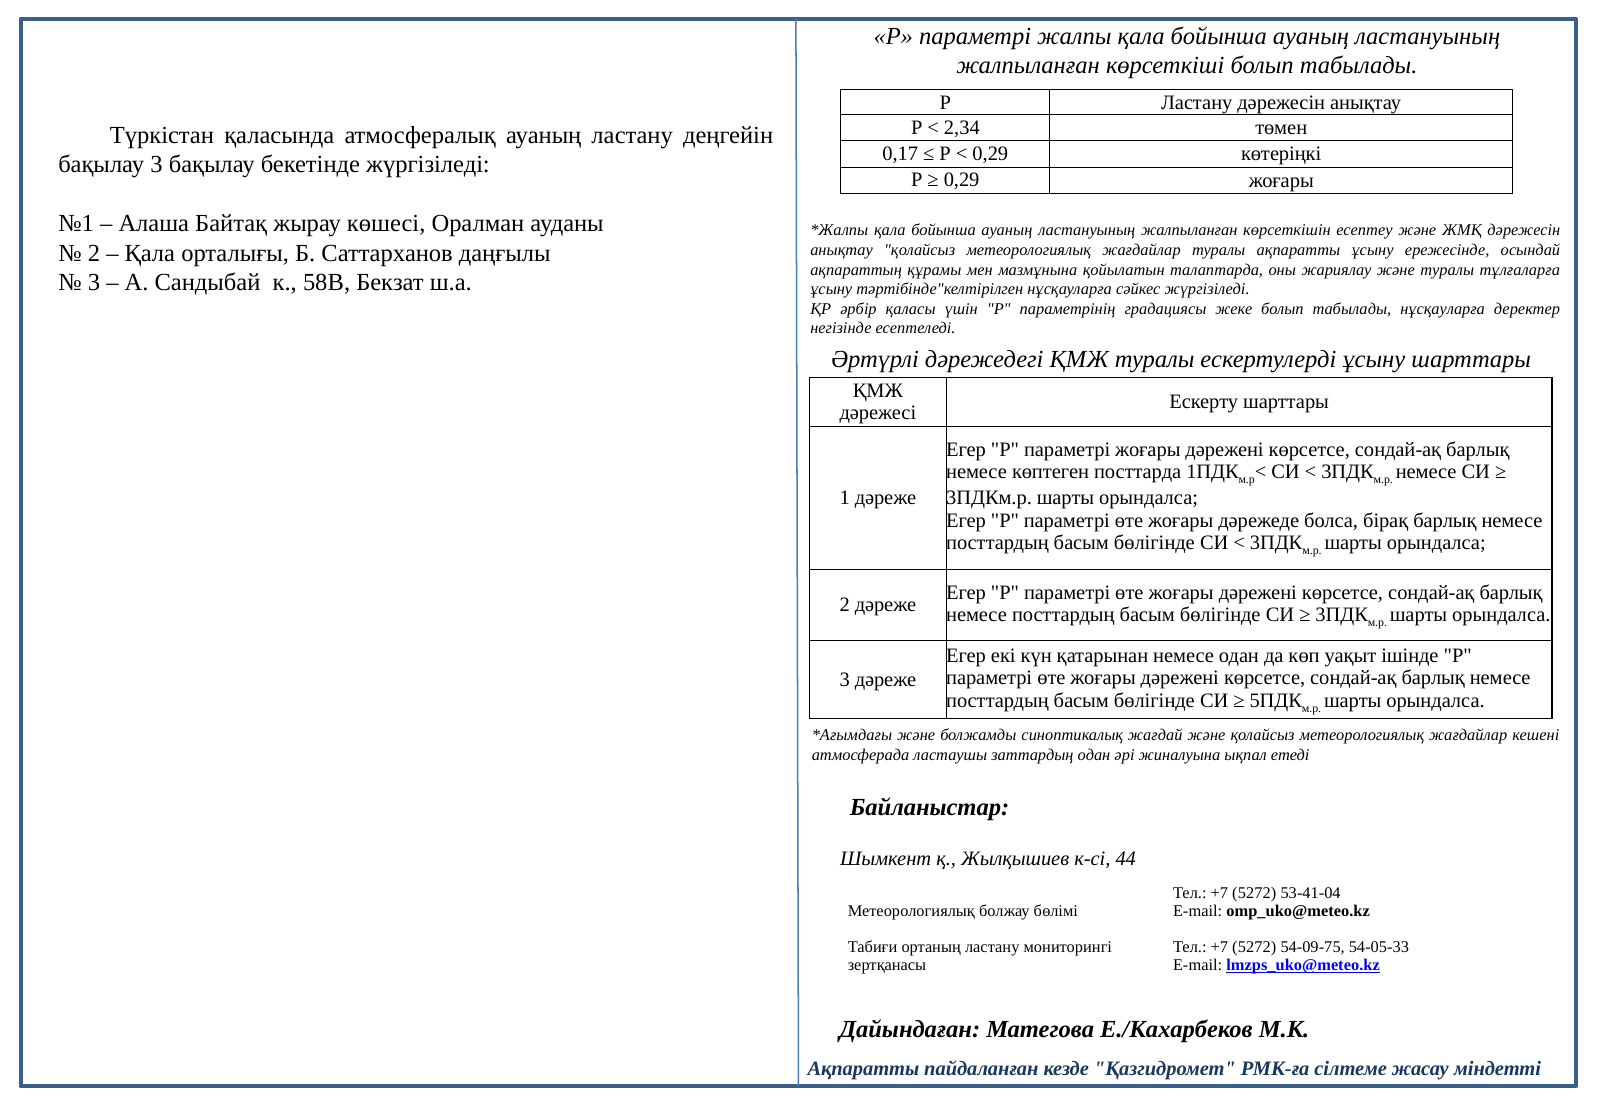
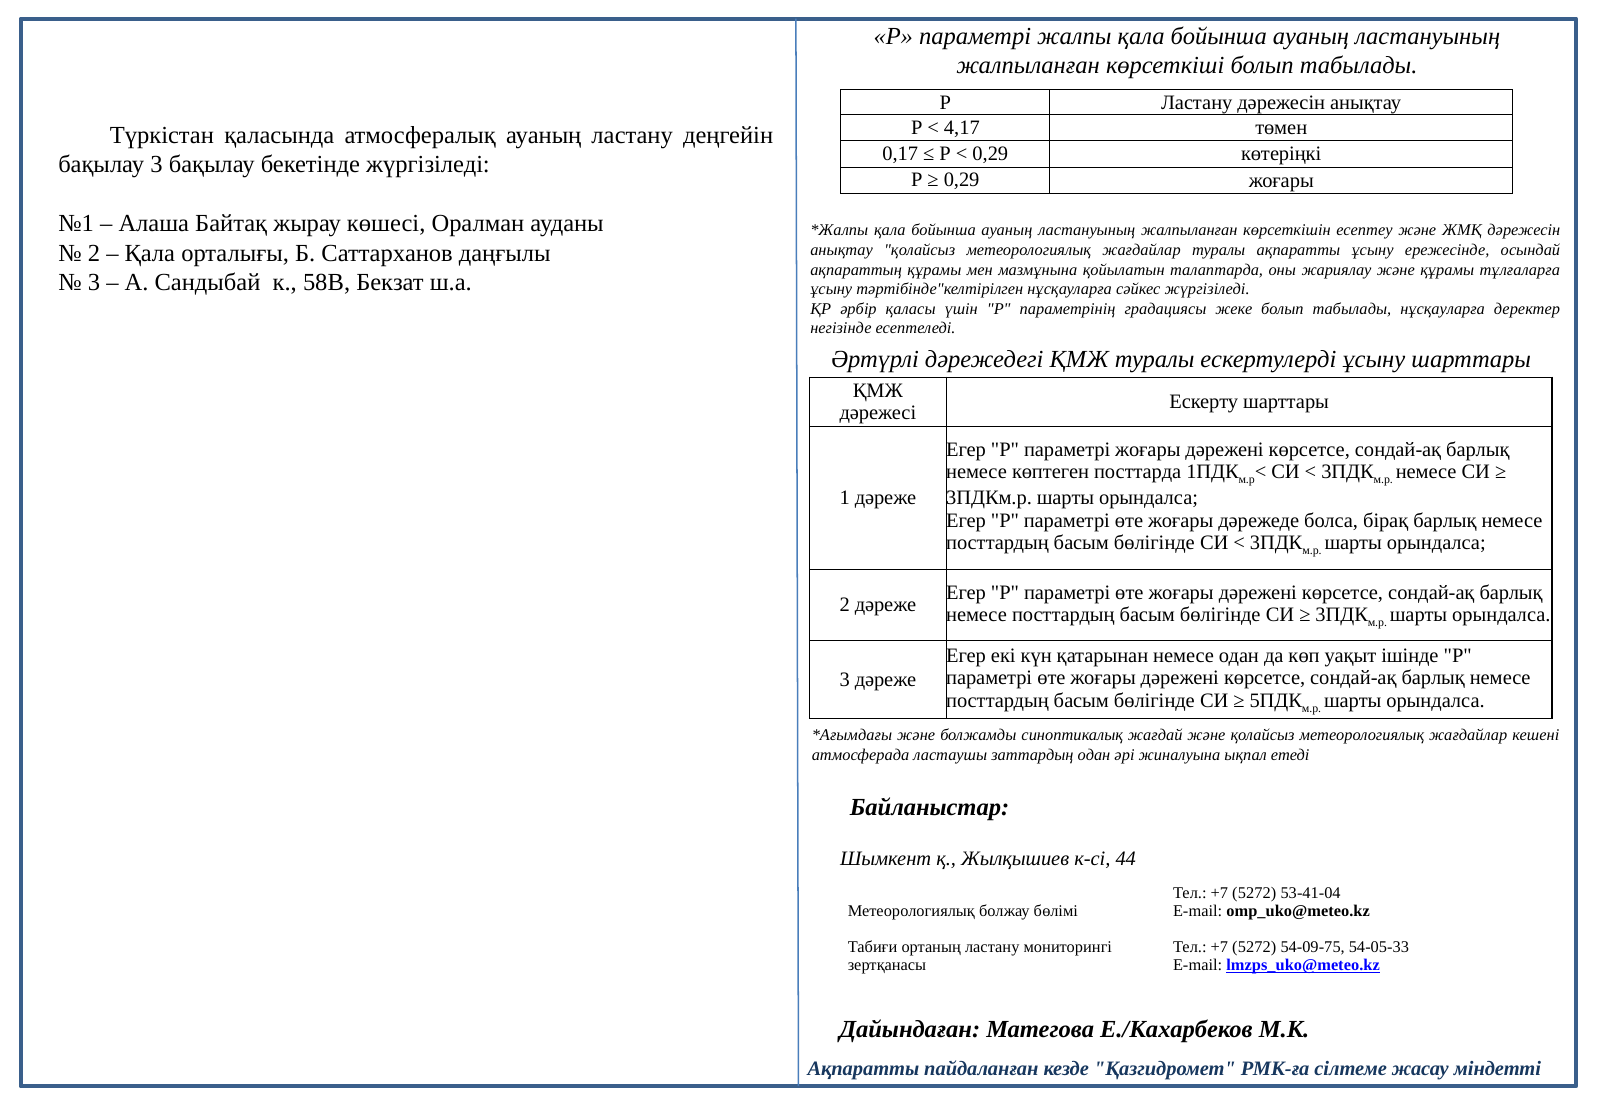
2,34: 2,34 -> 4,17 (962, 128)
және туралы: туралы -> құрамы (1447, 270)
